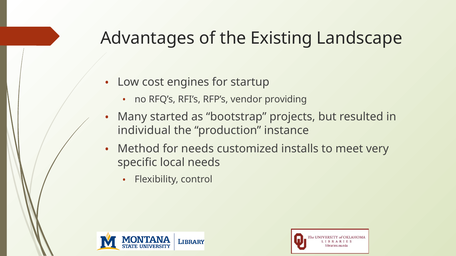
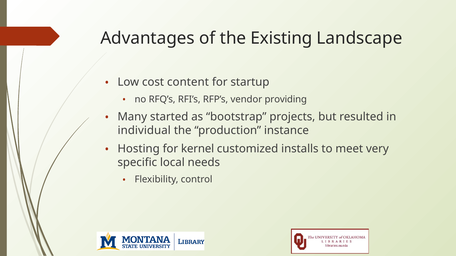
engines: engines -> content (188, 82)
Method: Method -> Hosting (139, 149)
for needs: needs -> kernel (198, 149)
